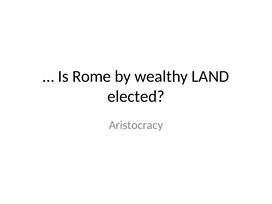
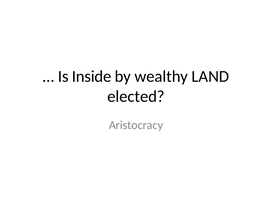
Rome: Rome -> Inside (92, 76)
